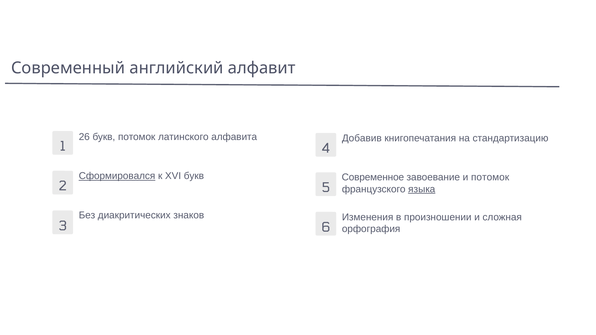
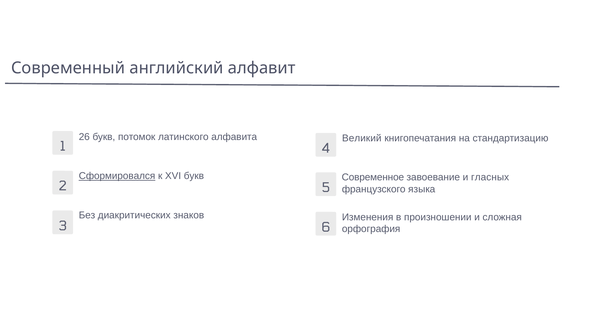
Добавив: Добавив -> Великий (362, 138)
и потомок: потомок -> гласных (490, 177)
языка underline: present -> none (422, 189)
